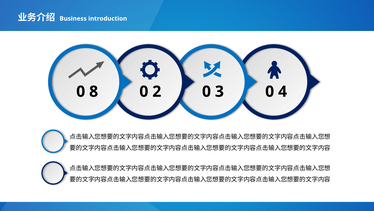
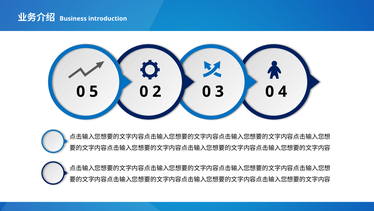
8: 8 -> 5 (94, 91)
